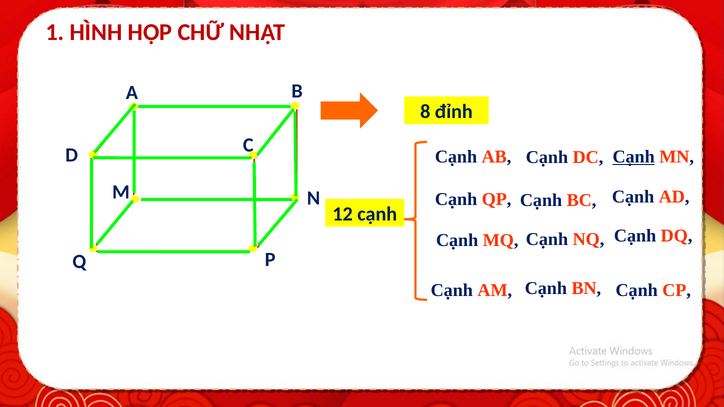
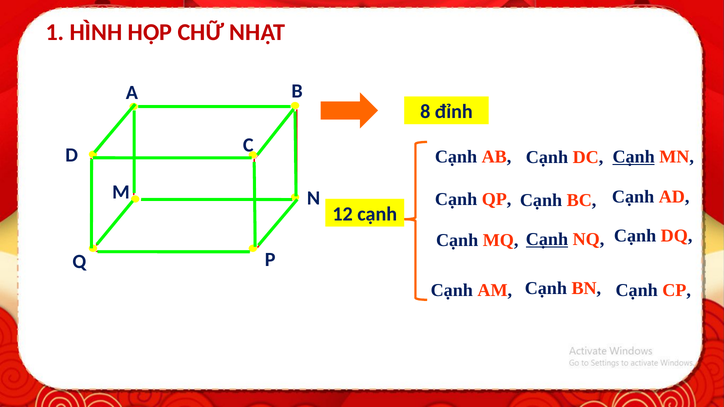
Cạnh underline: none -> present (547, 239)
